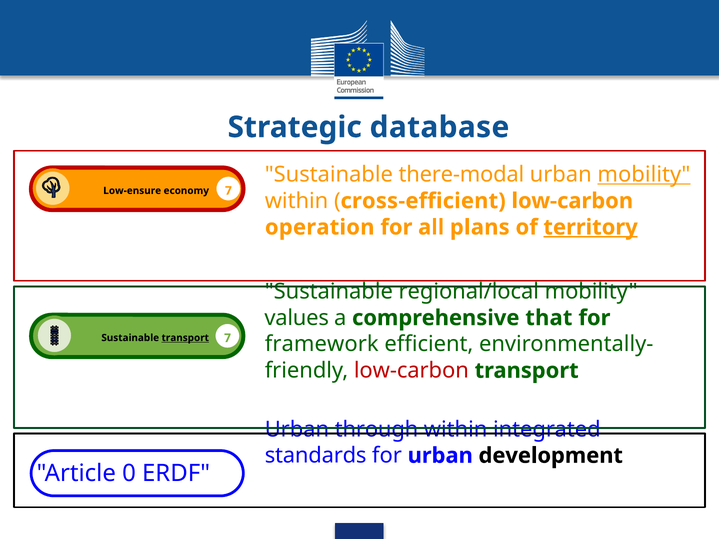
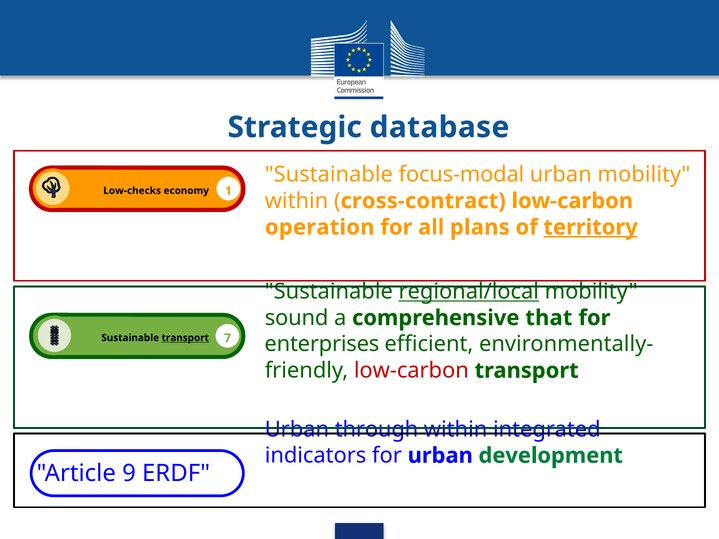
there-modal: there-modal -> focus-modal (461, 175)
mobility underline: present -> none (644, 175)
Low-ensure: Low-ensure -> Low-checks (132, 191)
economy 7: 7 -> 1 (228, 191)
cross-efficient: cross-efficient -> cross-contract (423, 201)
regional/local underline: none -> present (469, 292)
values: values -> sound (297, 318)
framework: framework -> enterprises (322, 344)
standards: standards -> indicators (316, 456)
development colour: black -> green (551, 456)
0: 0 -> 9 (129, 474)
